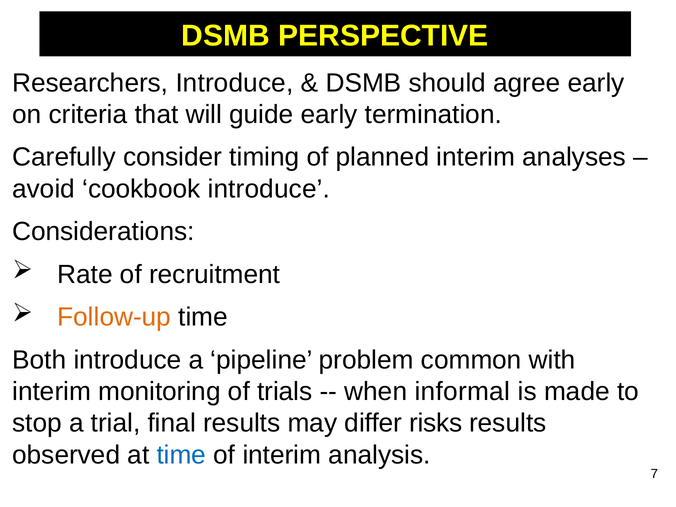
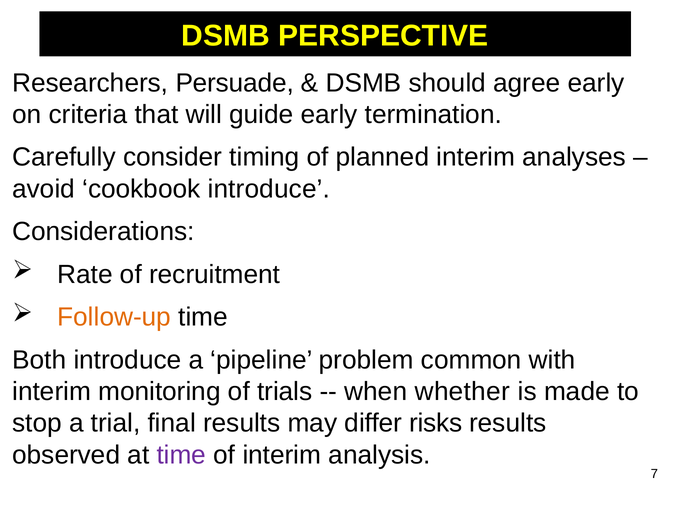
Researchers Introduce: Introduce -> Persuade (235, 83)
informal: informal -> whether (462, 392)
time colour: blue -> purple (181, 455)
